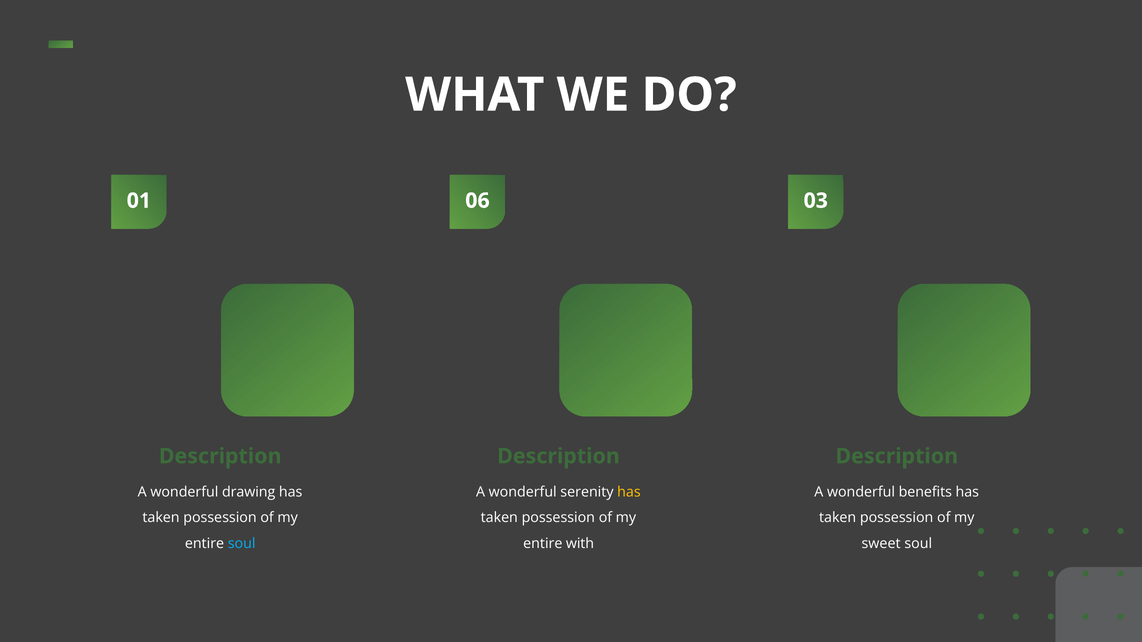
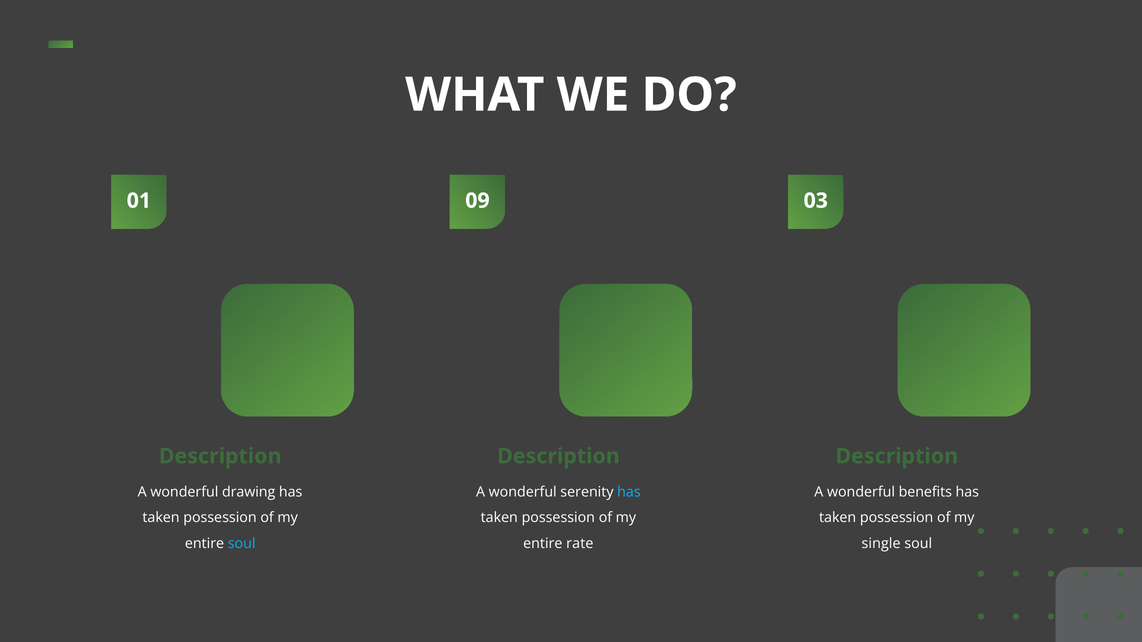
06: 06 -> 09 (477, 201)
has colour: yellow -> light blue (629, 492)
with: with -> rate (580, 544)
sweet: sweet -> single (881, 544)
